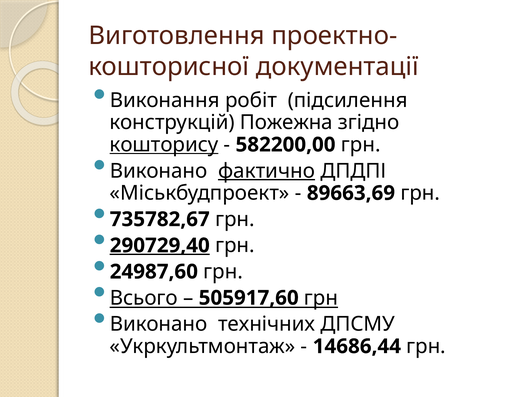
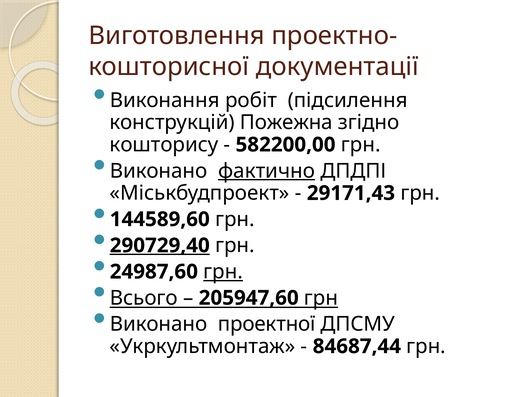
кошторису underline: present -> none (164, 145)
89663,69: 89663,69 -> 29171,43 (351, 193)
735782,67: 735782,67 -> 144589,60 (160, 220)
грн underline: none -> present (223, 272)
505917,60: 505917,60 -> 205947,60 (249, 298)
технічних: технічних -> проектної (267, 325)
14686,44: 14686,44 -> 84687,44 (357, 347)
